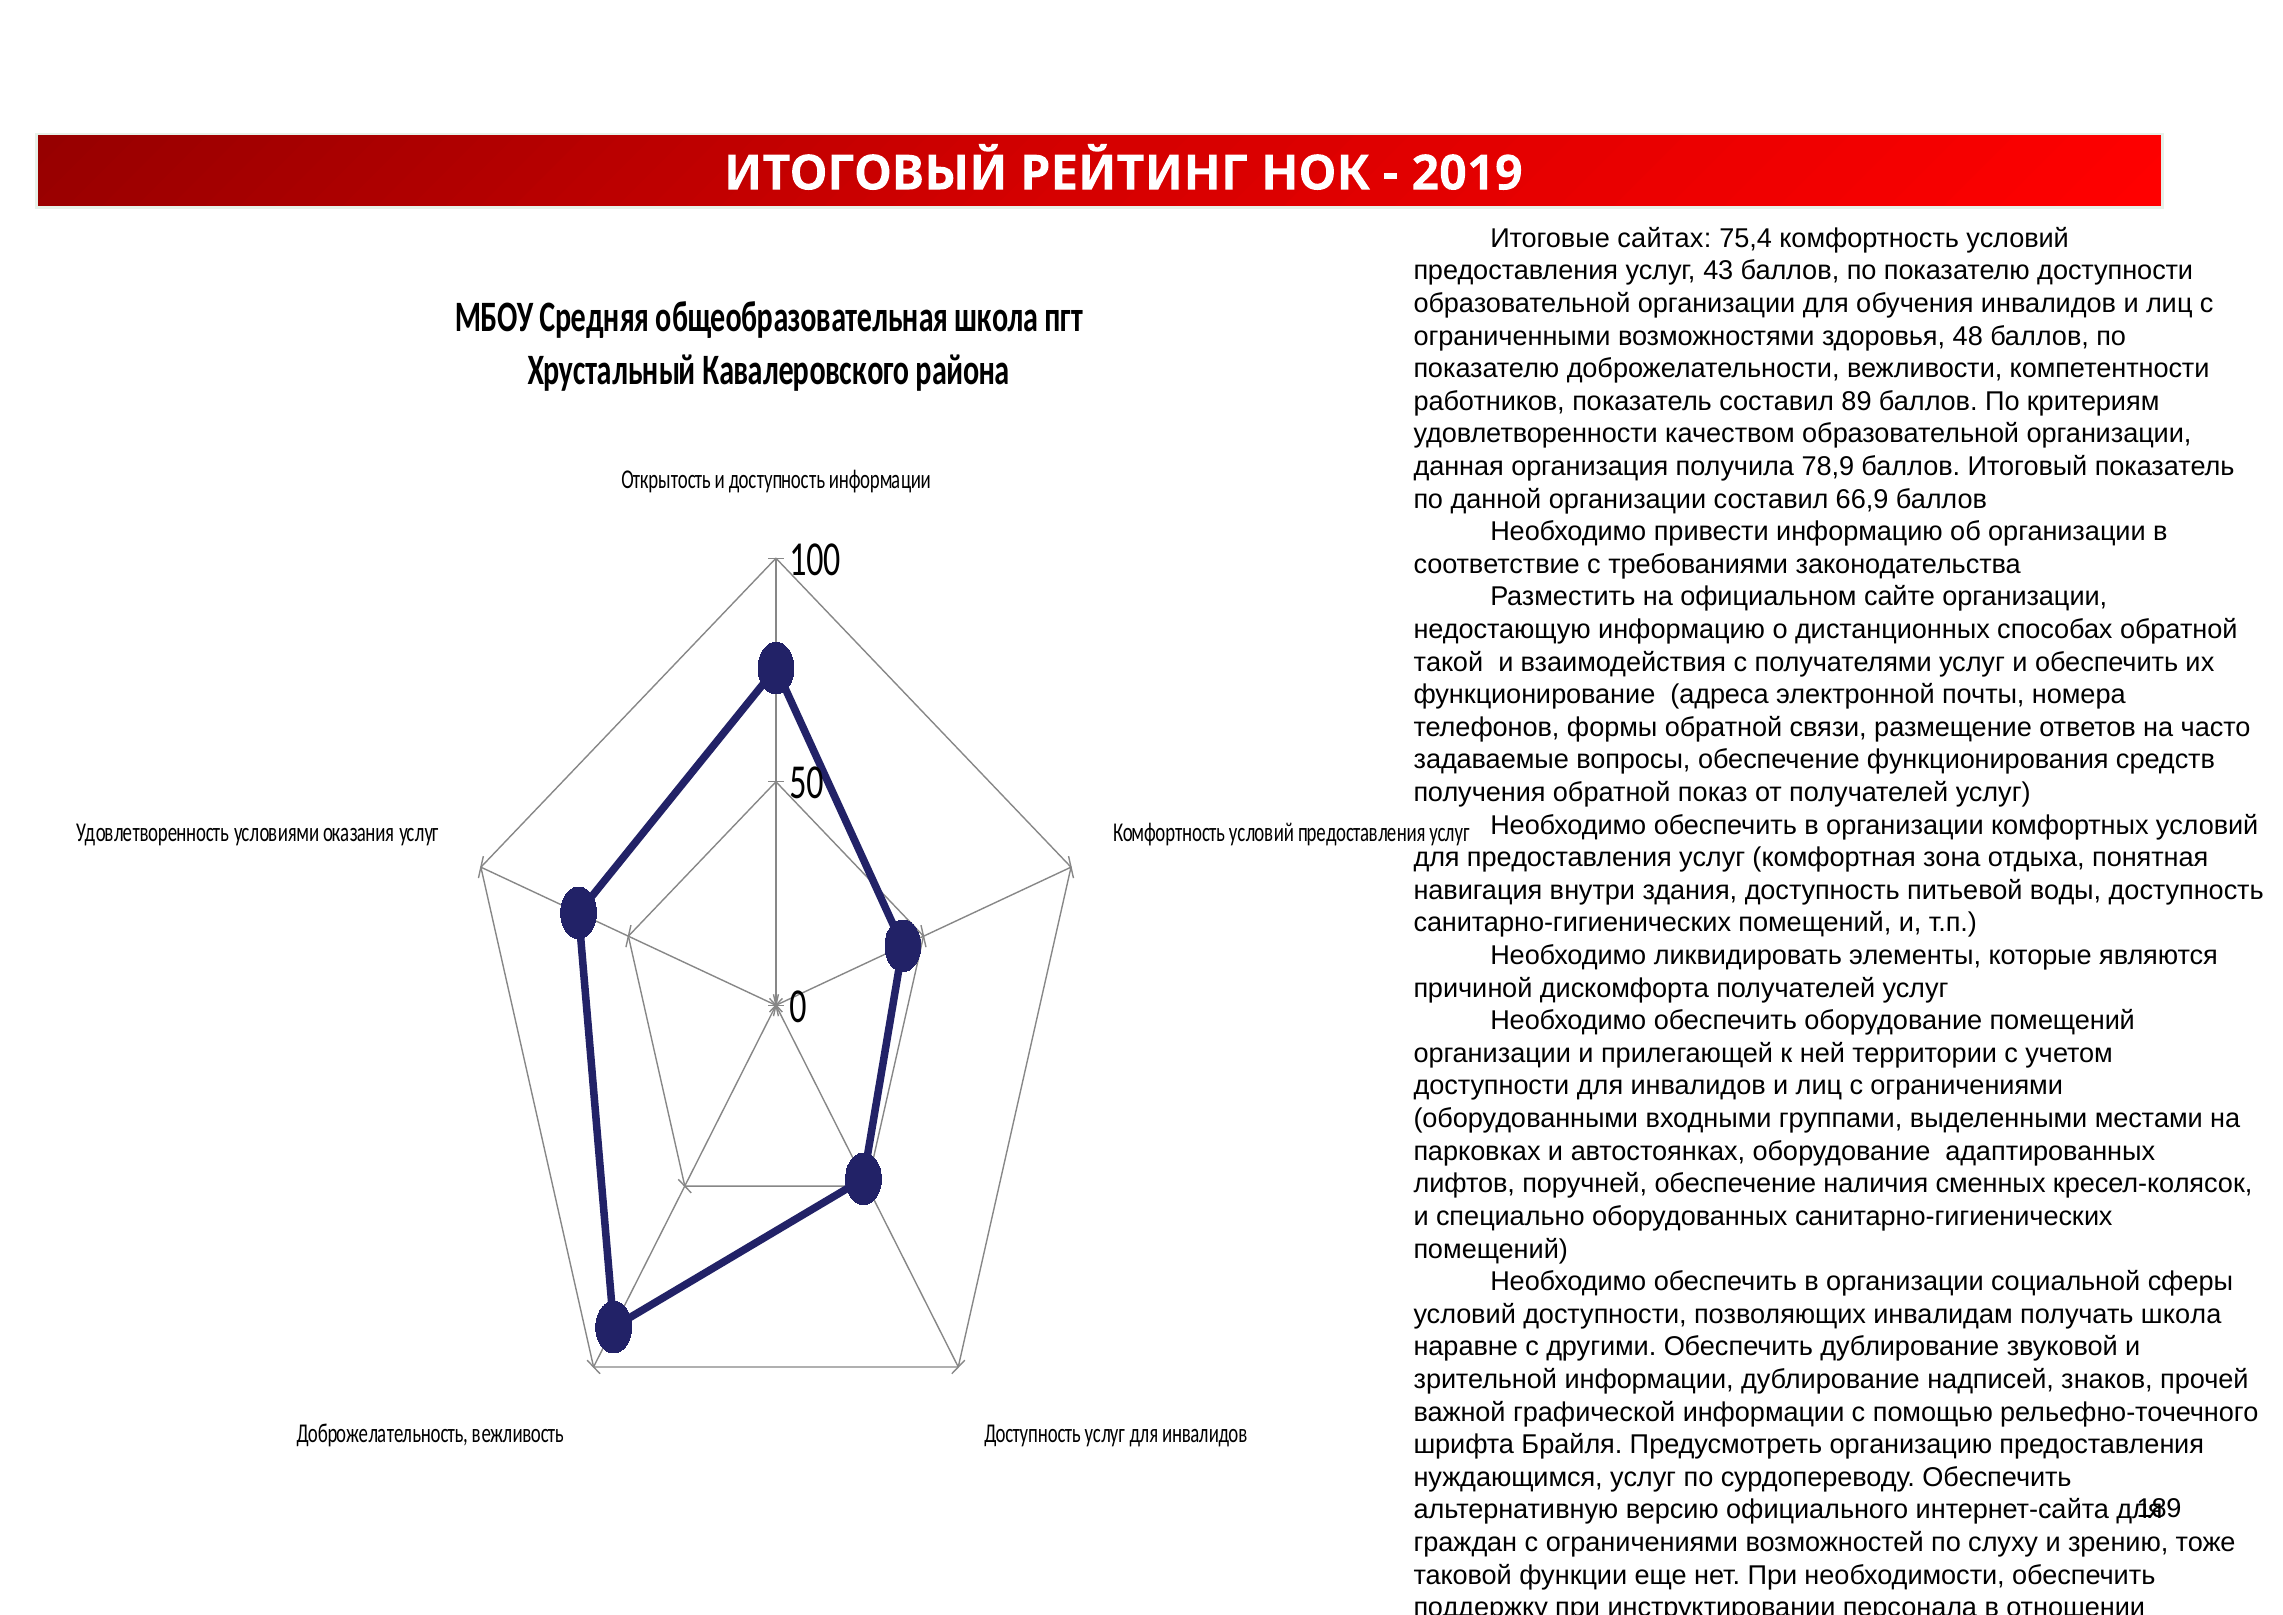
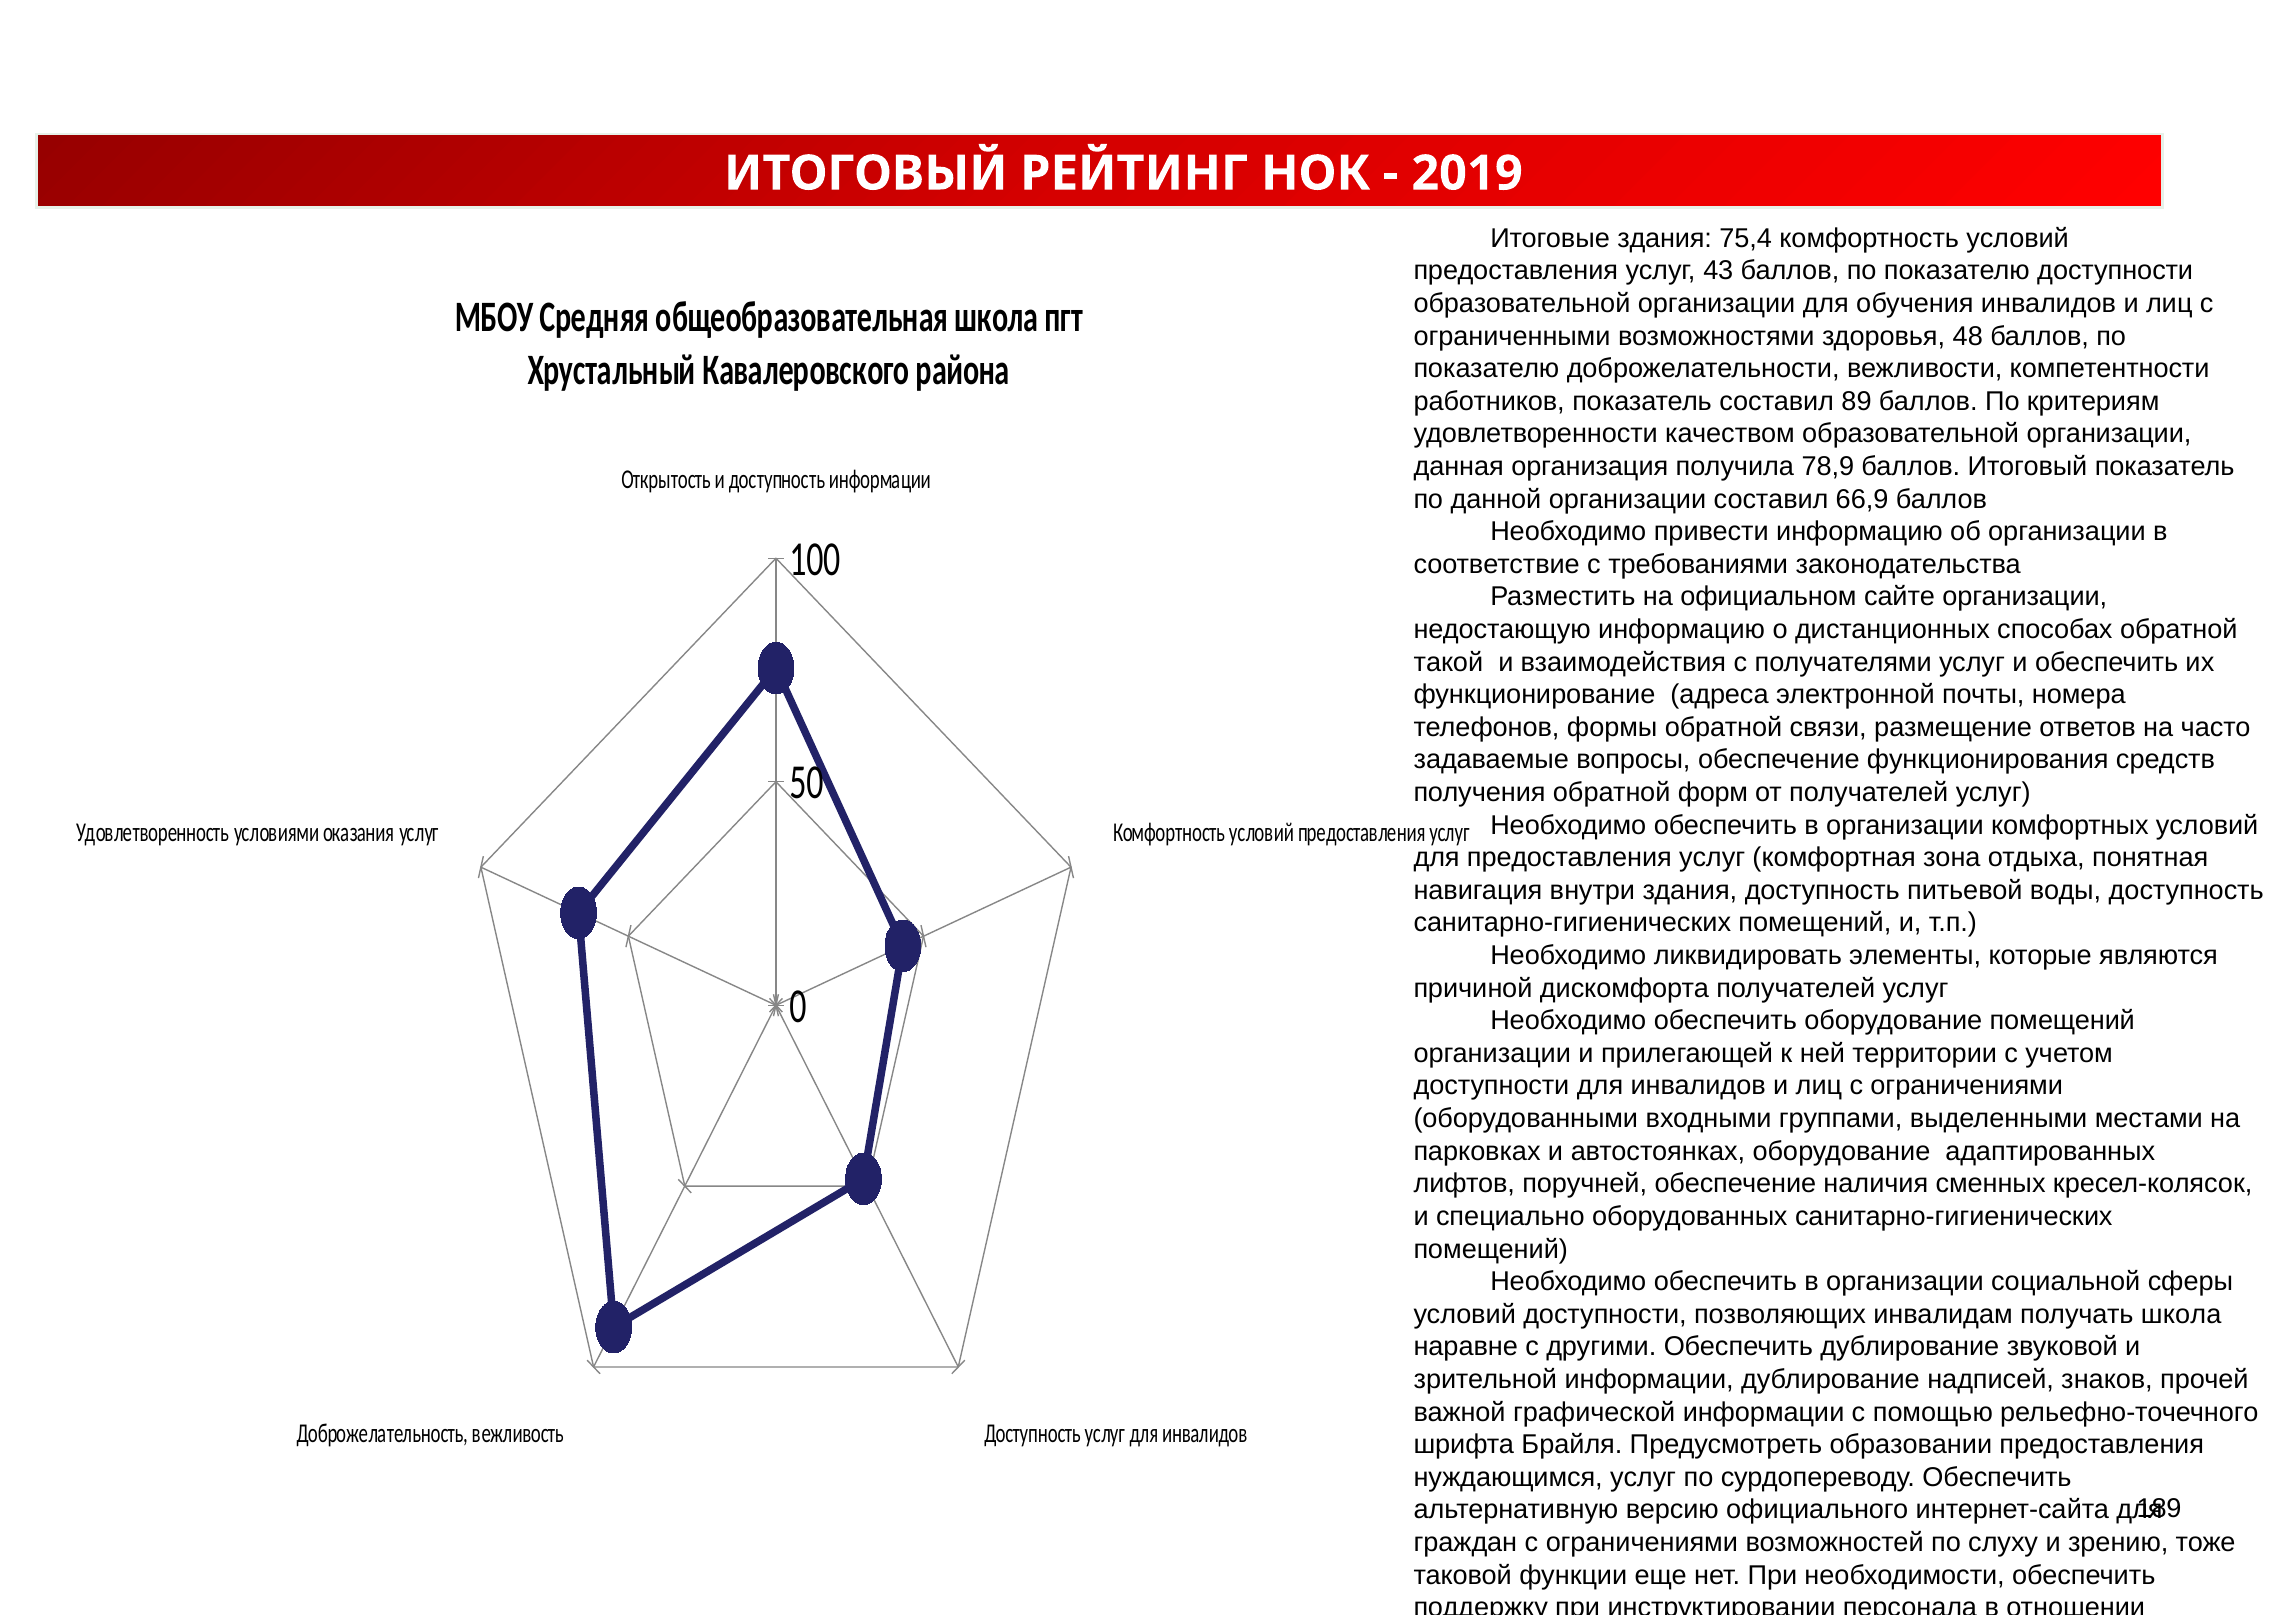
Итоговые сайтах: сайтах -> здания (1665, 238)
показ: показ -> форм (1713, 792)
организацию: организацию -> образовании (1911, 1444)
